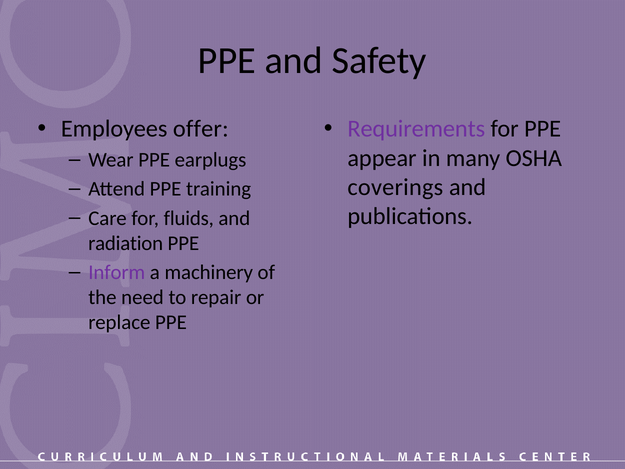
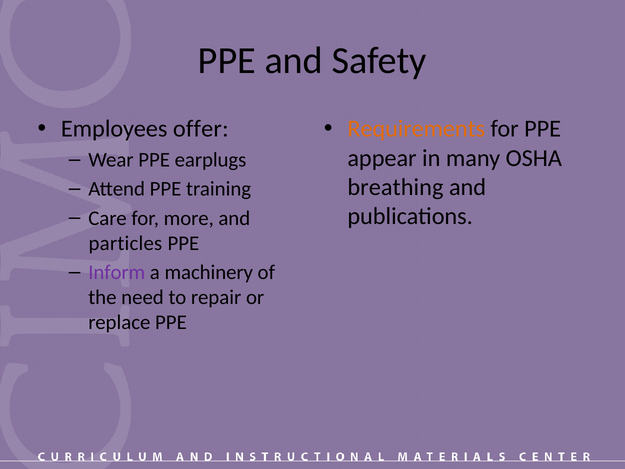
Requirements colour: purple -> orange (416, 129)
coverings: coverings -> breathing (395, 187)
fluids: fluids -> more (189, 218)
radiation: radiation -> particles (125, 243)
